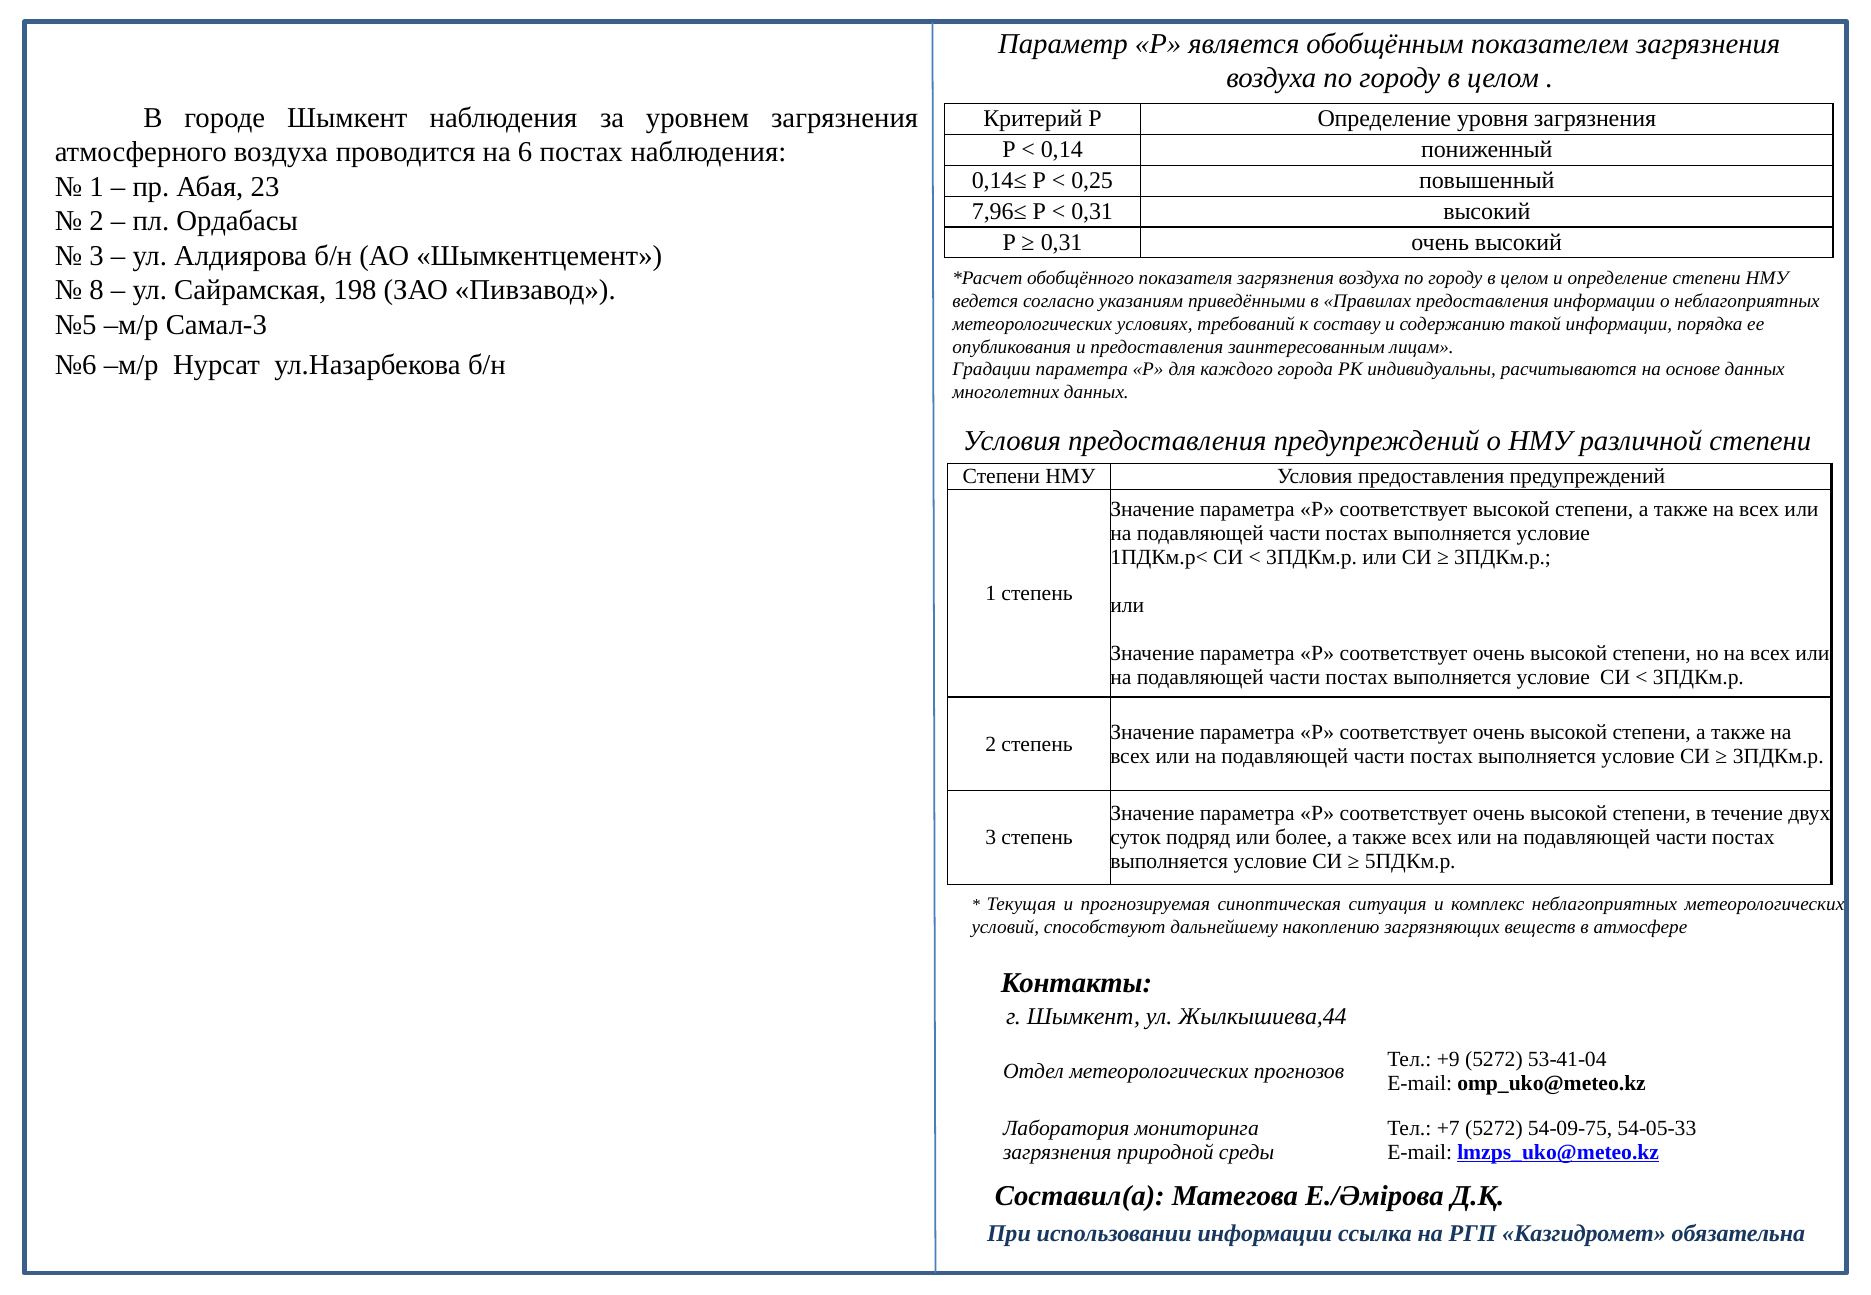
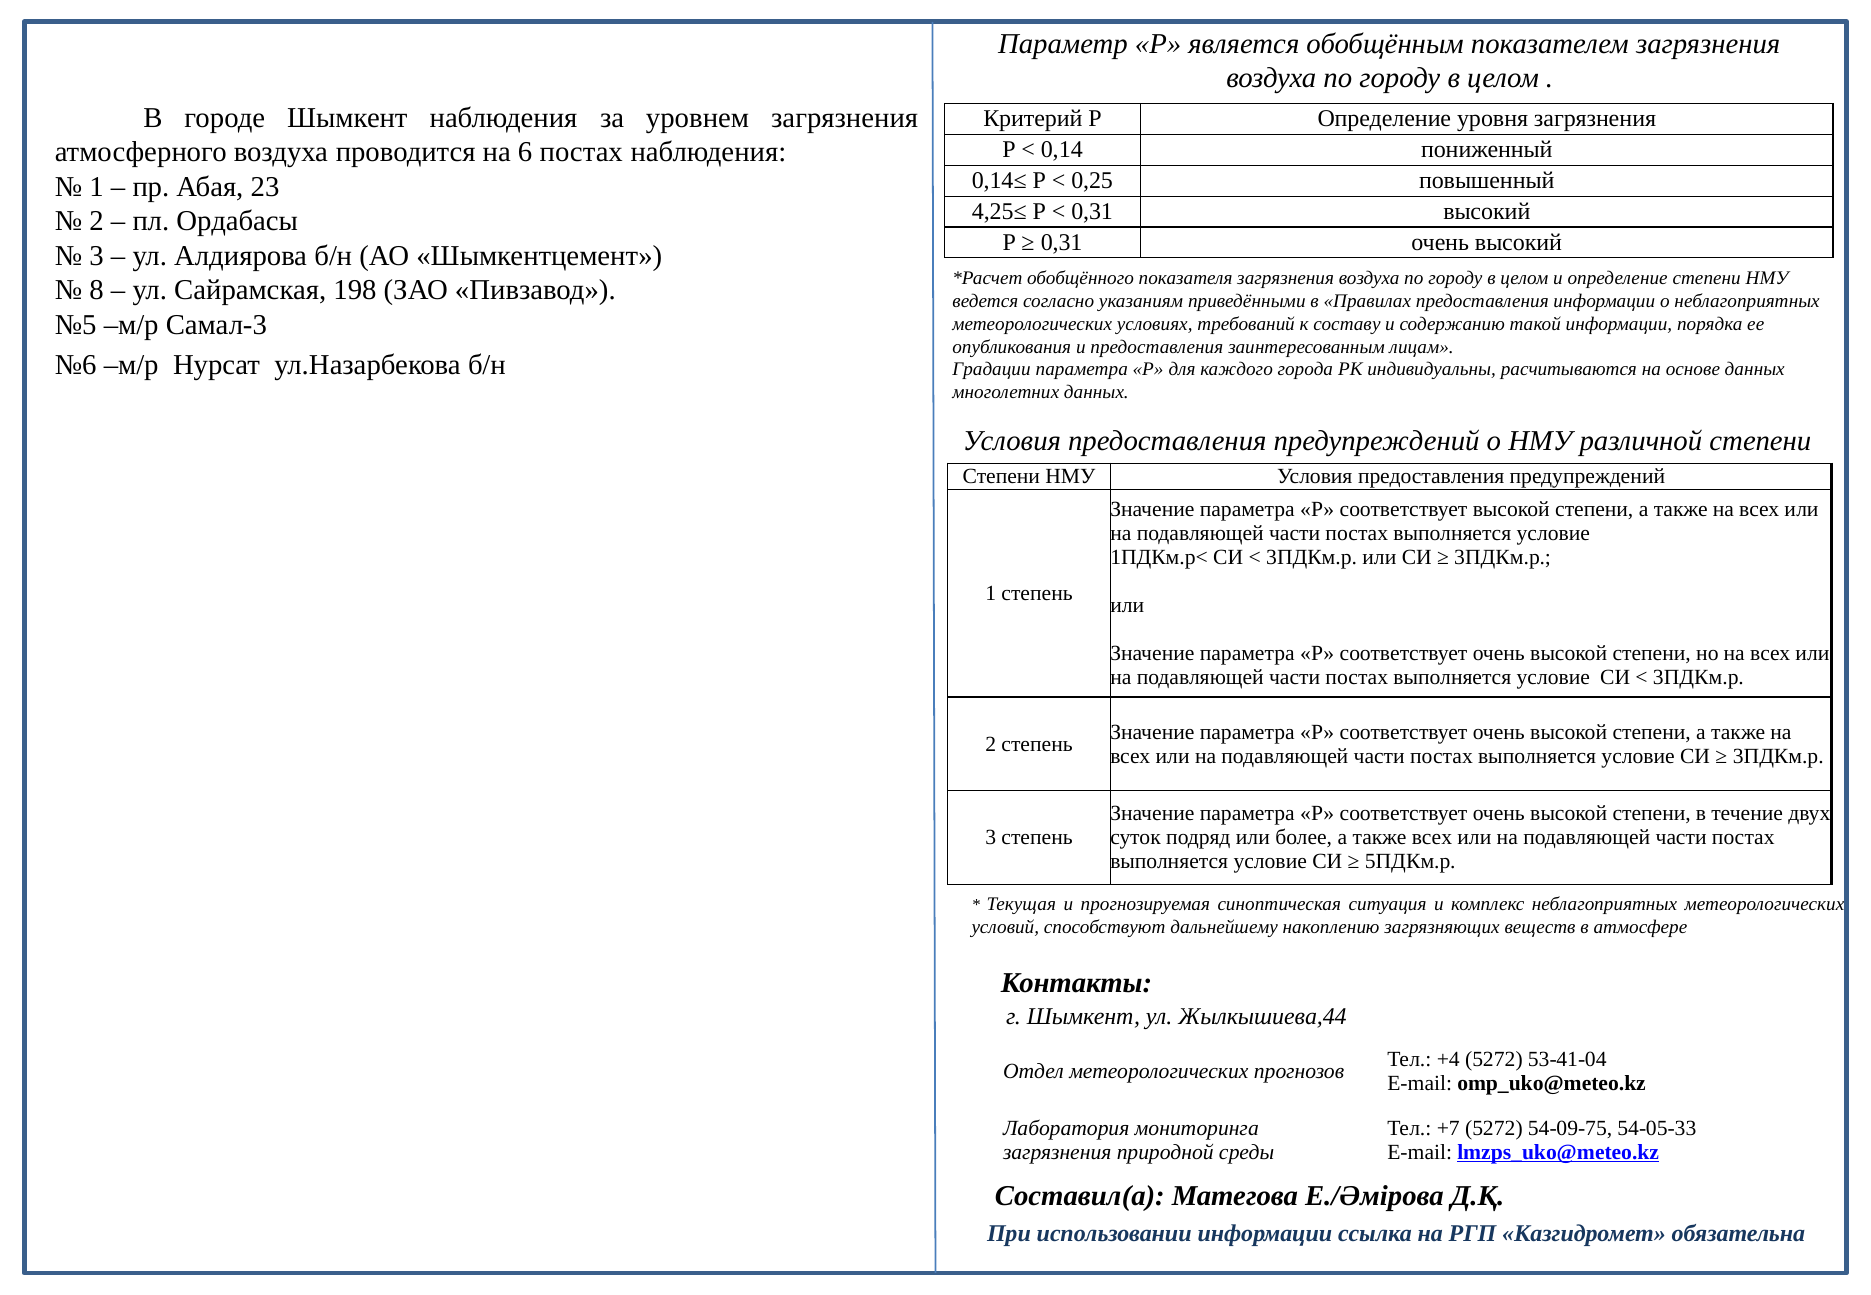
7,96≤: 7,96≤ -> 4,25≤ (999, 211)
+9: +9 -> +4 (1448, 1059)
